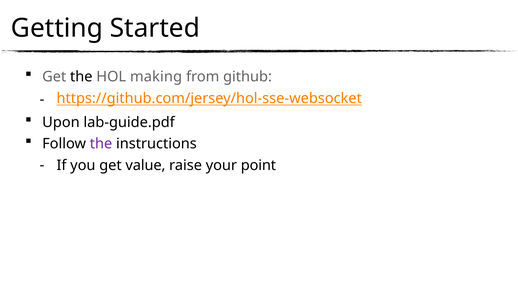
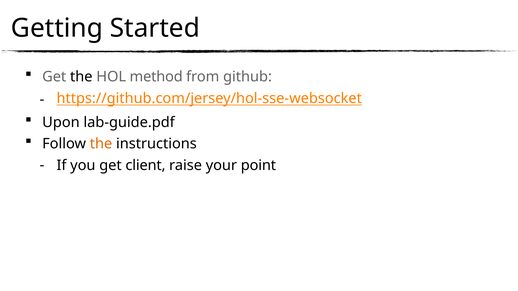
making: making -> method (156, 77)
the colour: purple -> orange (101, 144)
value: value -> client (145, 165)
